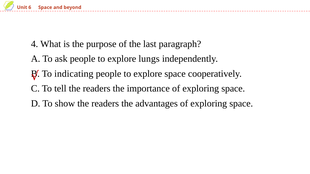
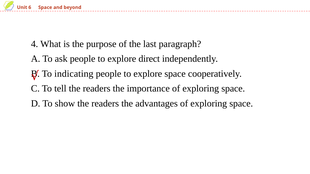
lungs: lungs -> direct (149, 59)
